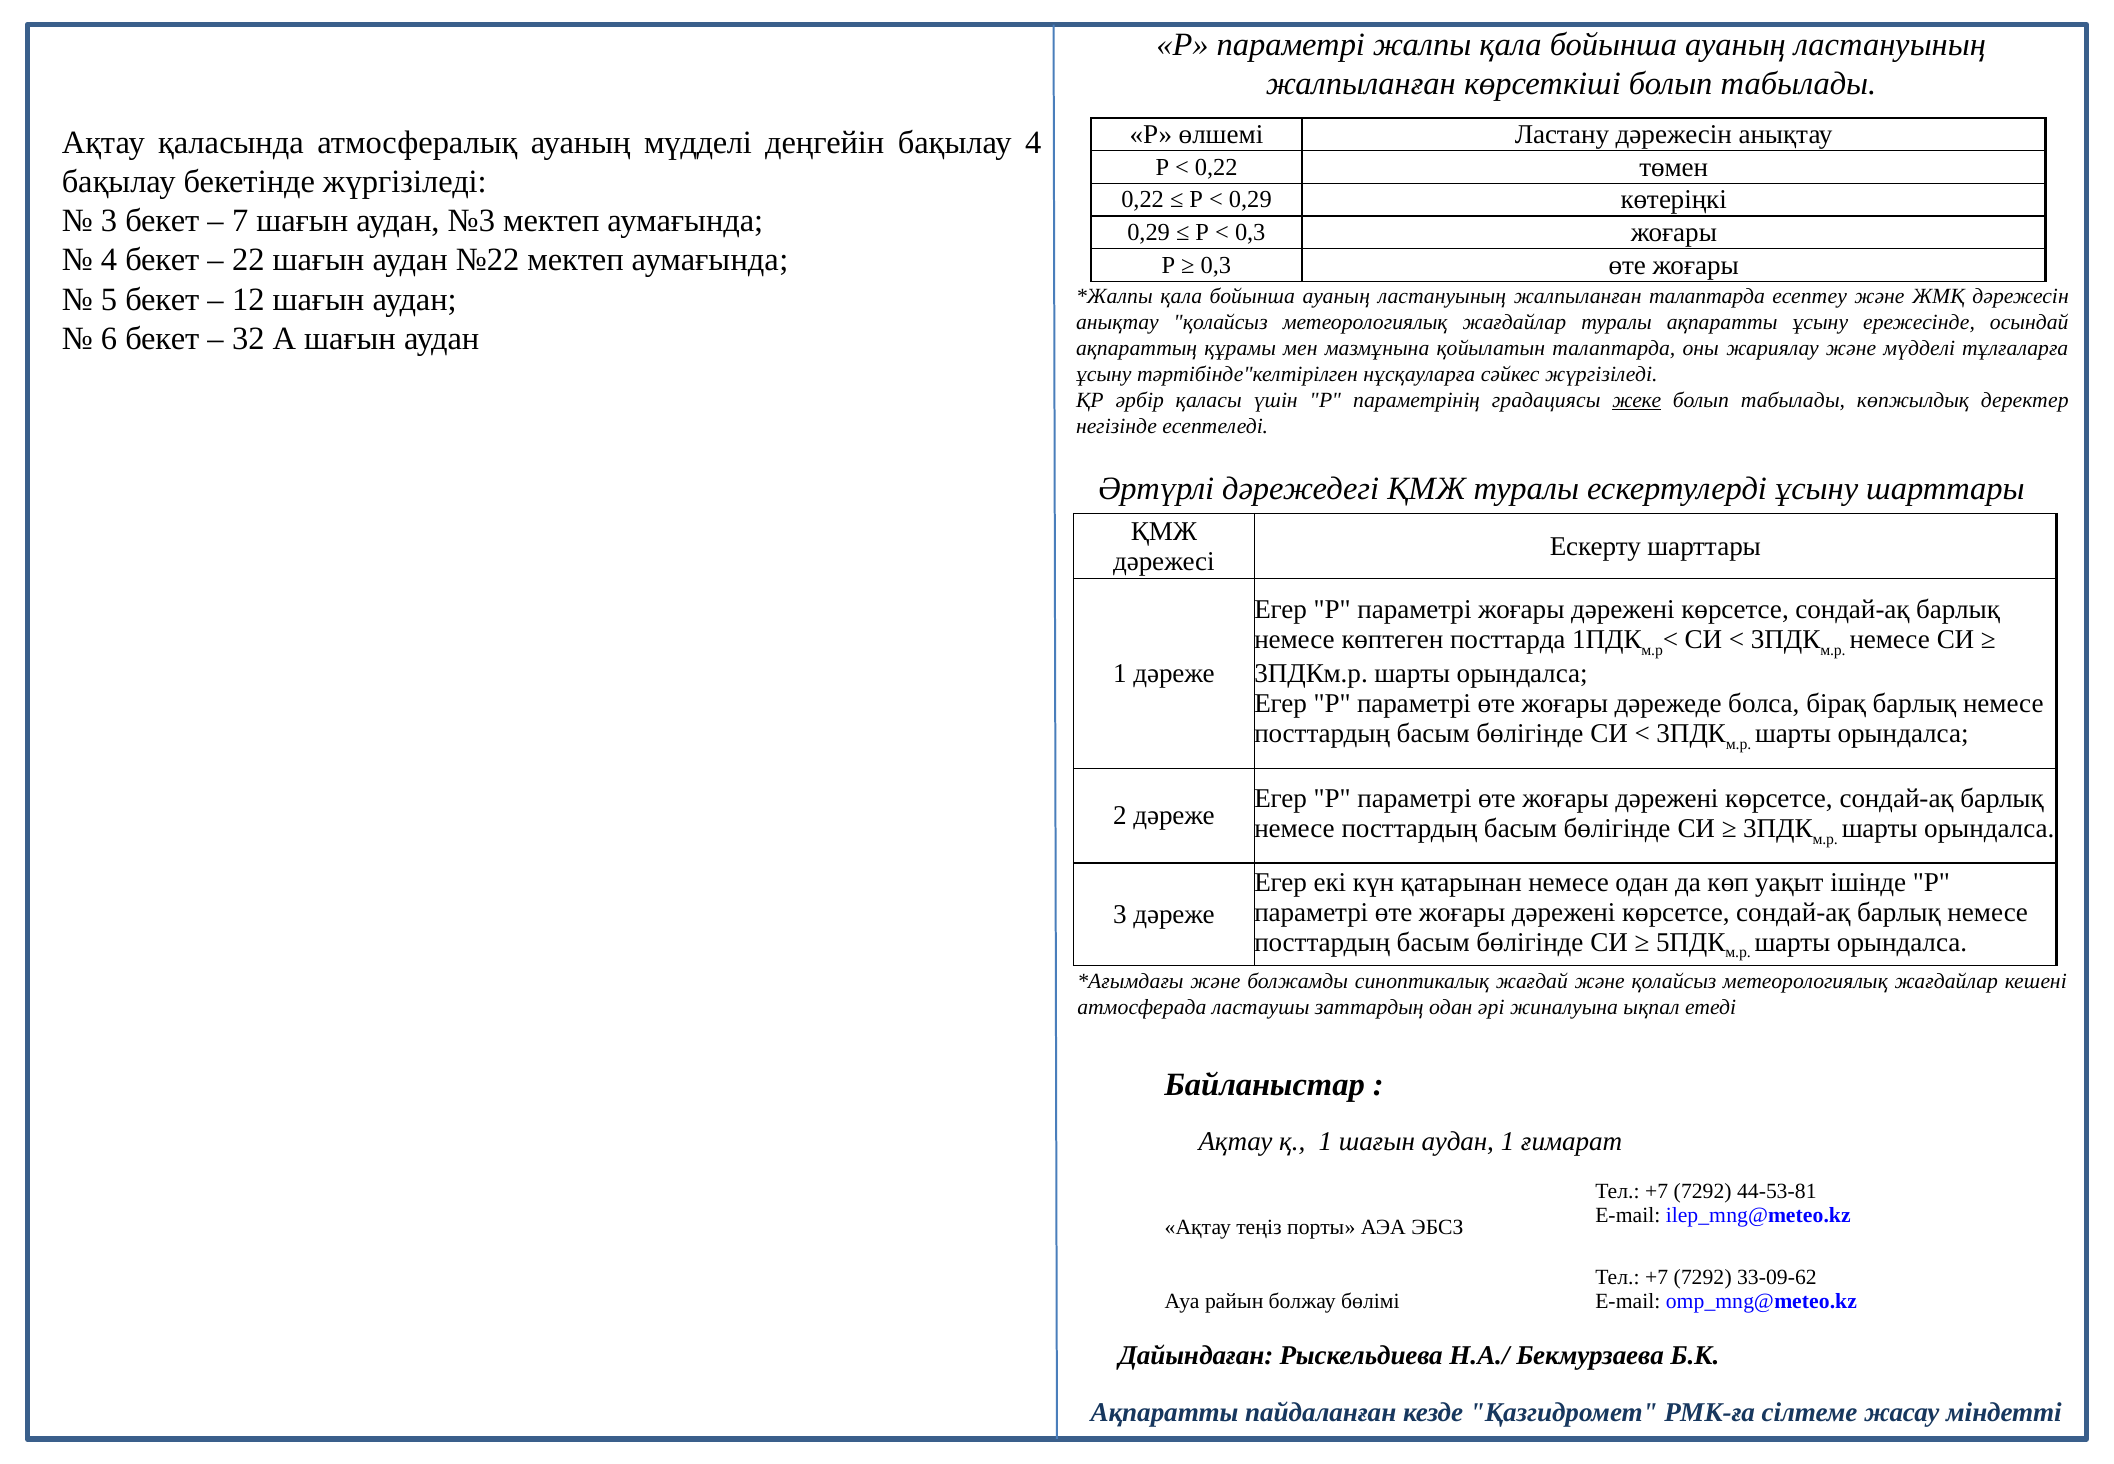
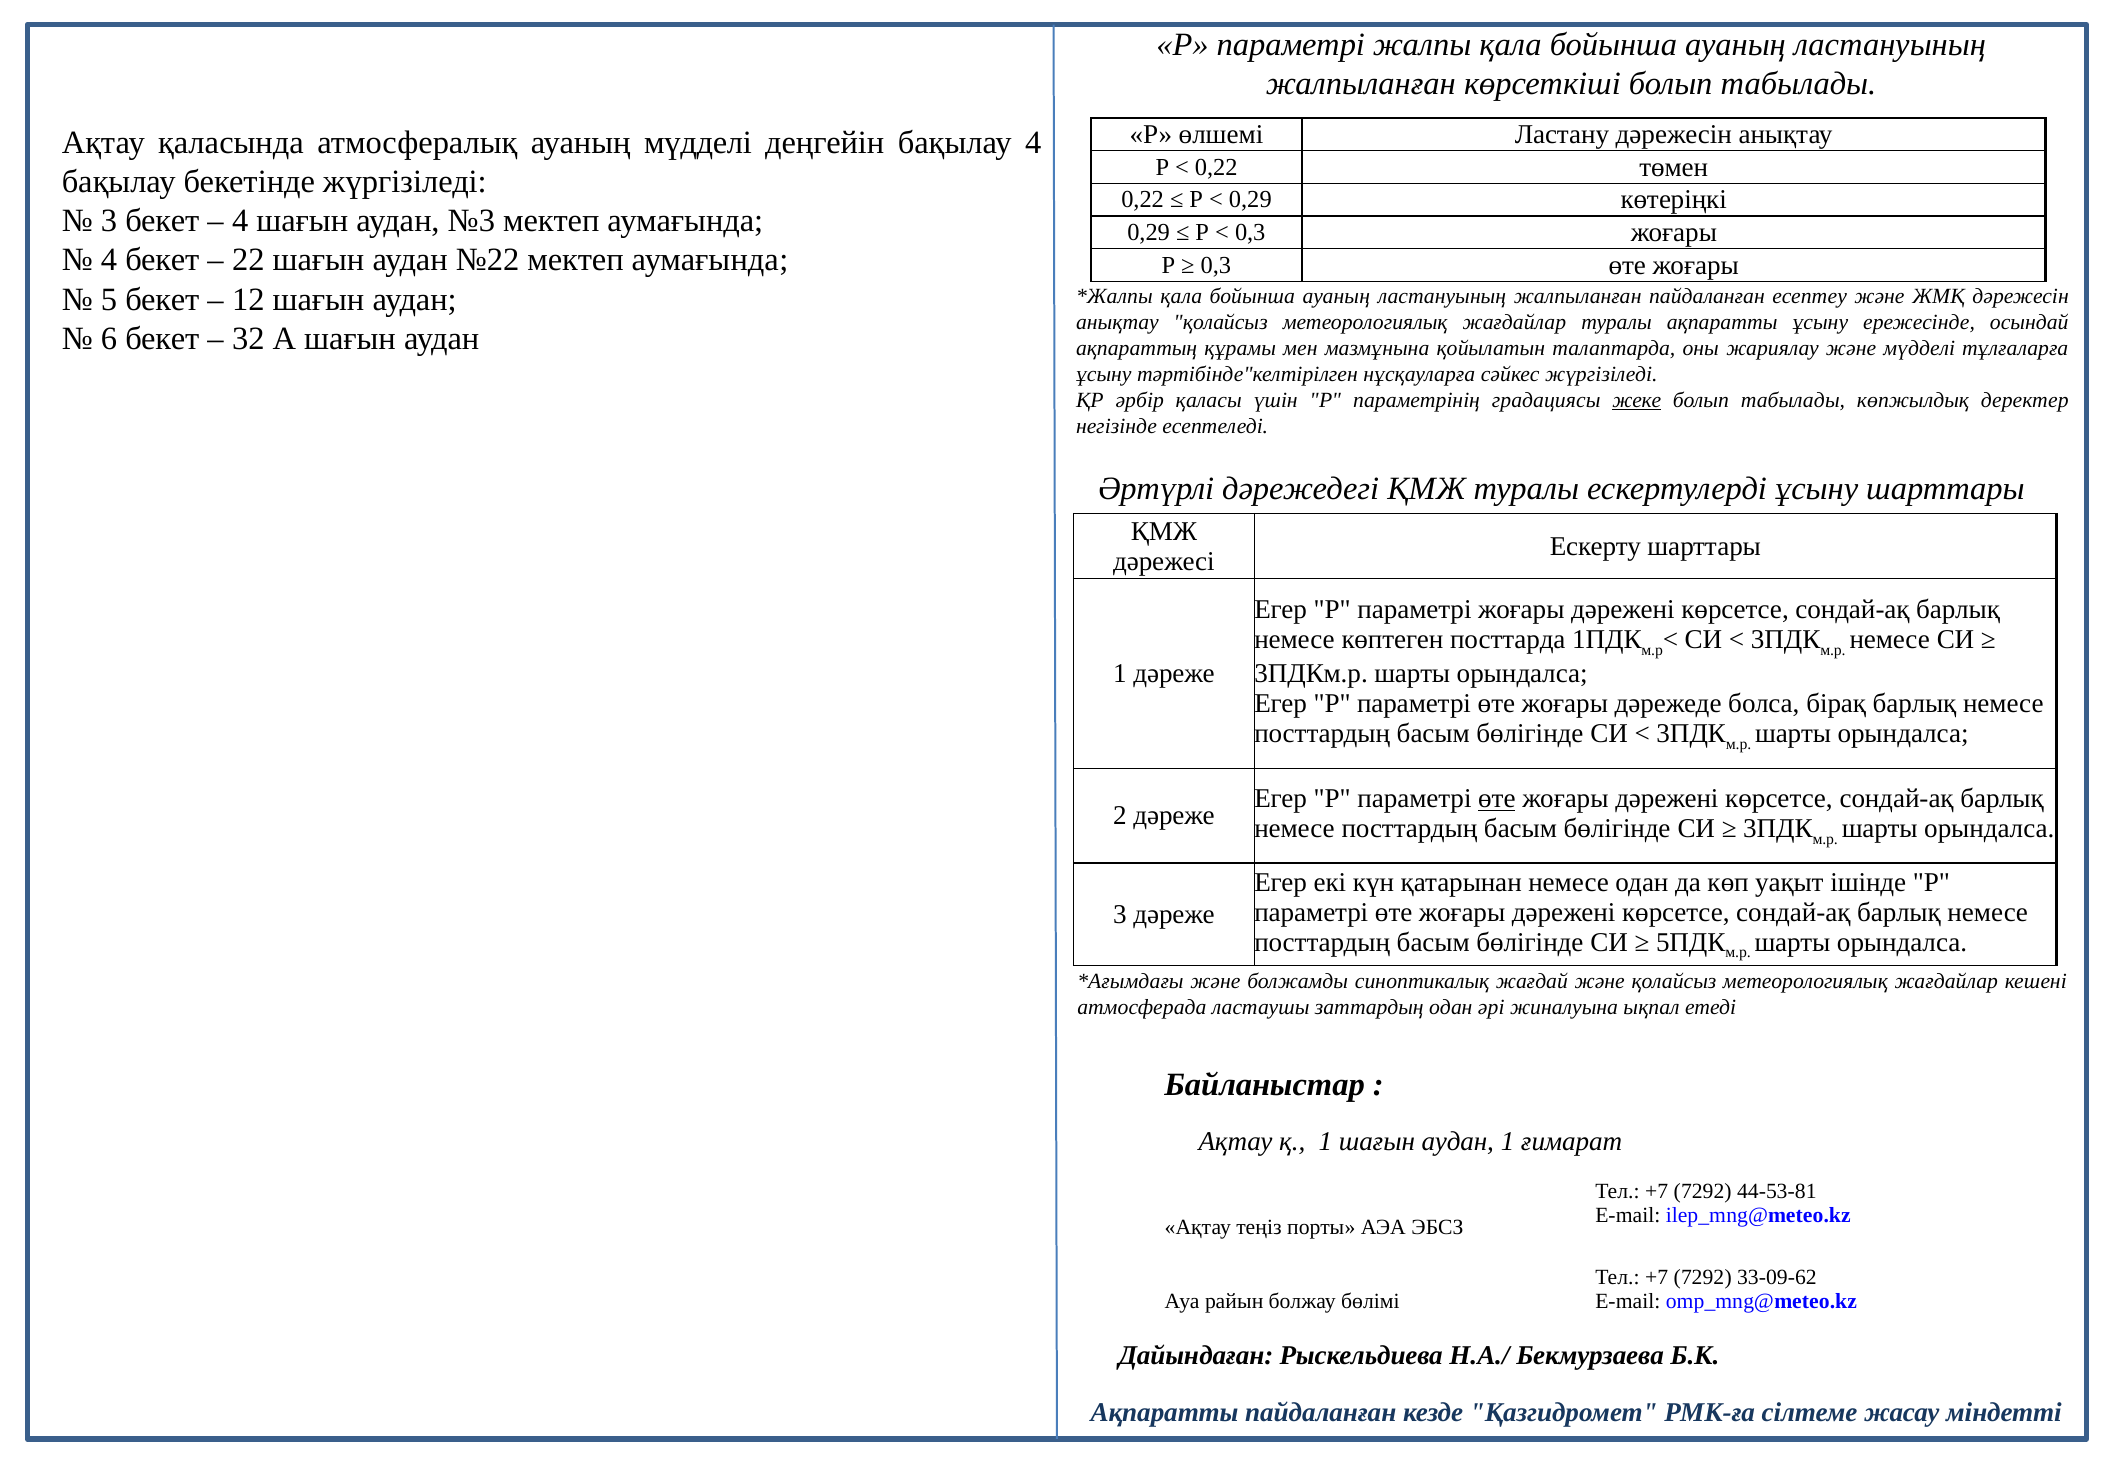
7: 7 -> 4 (240, 221)
жалпыланған талаптарда: талаптарда -> пайдаланған (1707, 296)
өте underline: none -> present (1497, 798)
